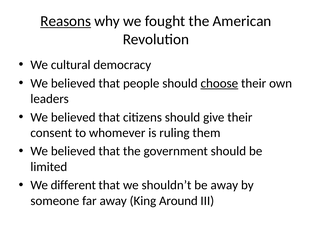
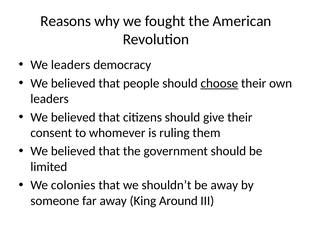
Reasons underline: present -> none (66, 21)
We cultural: cultural -> leaders (71, 65)
different: different -> colonies (73, 185)
